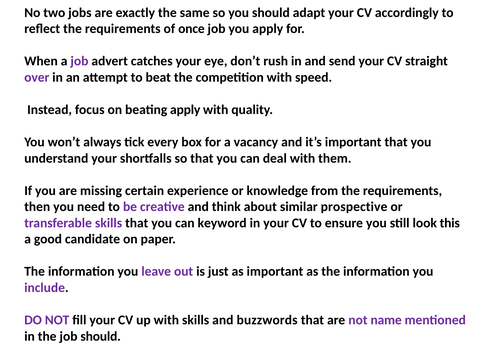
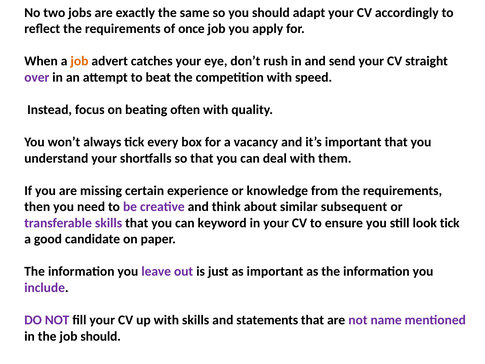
job colour: purple -> orange (79, 61)
beating apply: apply -> often (185, 110)
prospective: prospective -> subsequent (354, 207)
look this: this -> tick (450, 223)
buzzwords: buzzwords -> statements (267, 320)
